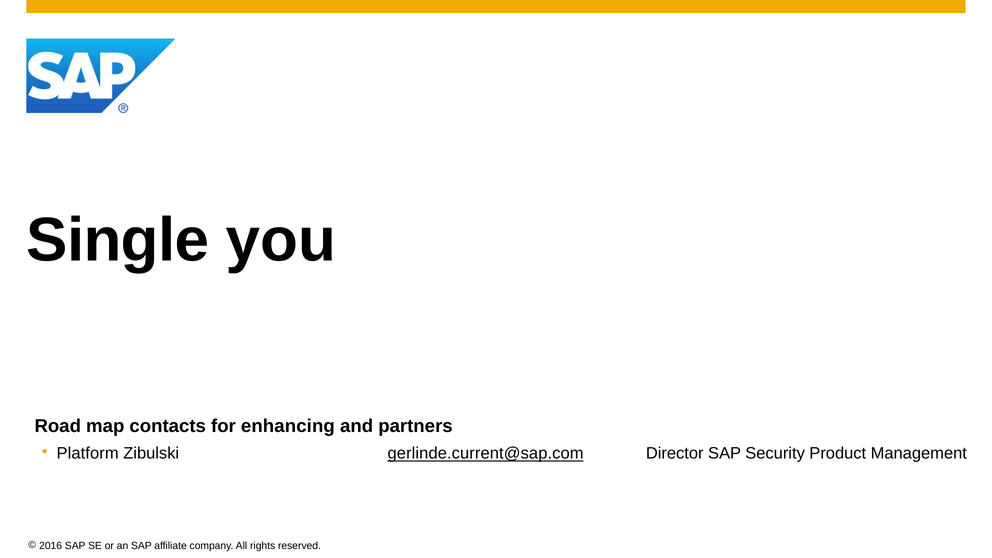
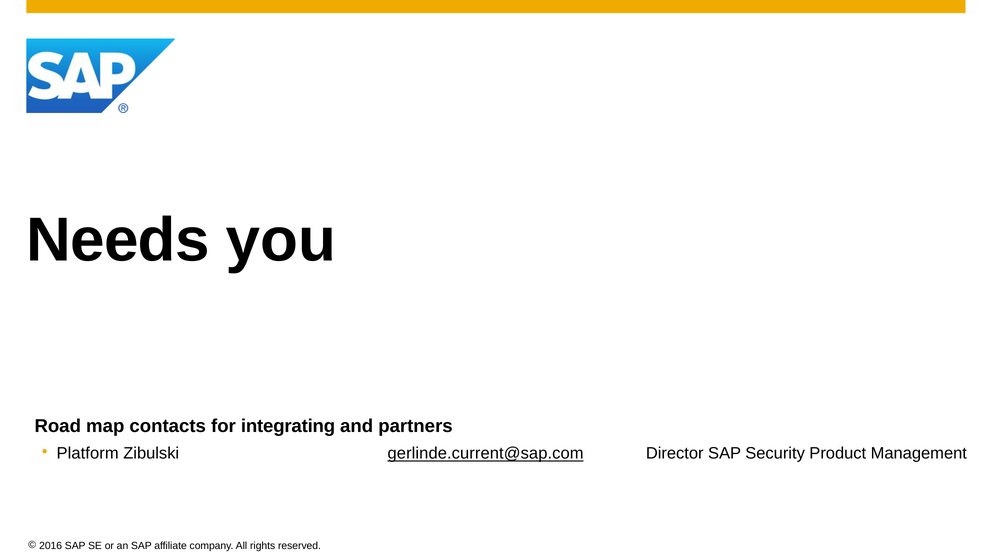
Single: Single -> Needs (118, 240)
enhancing: enhancing -> integrating (288, 426)
